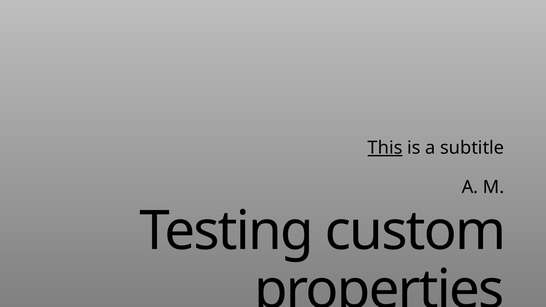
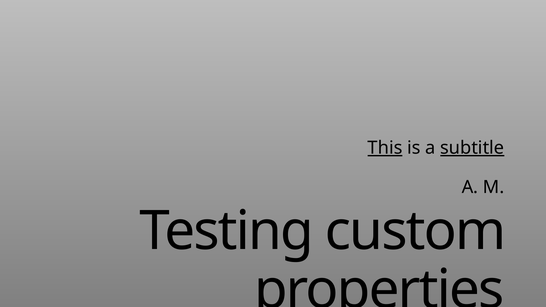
subtitle underline: none -> present (472, 148)
